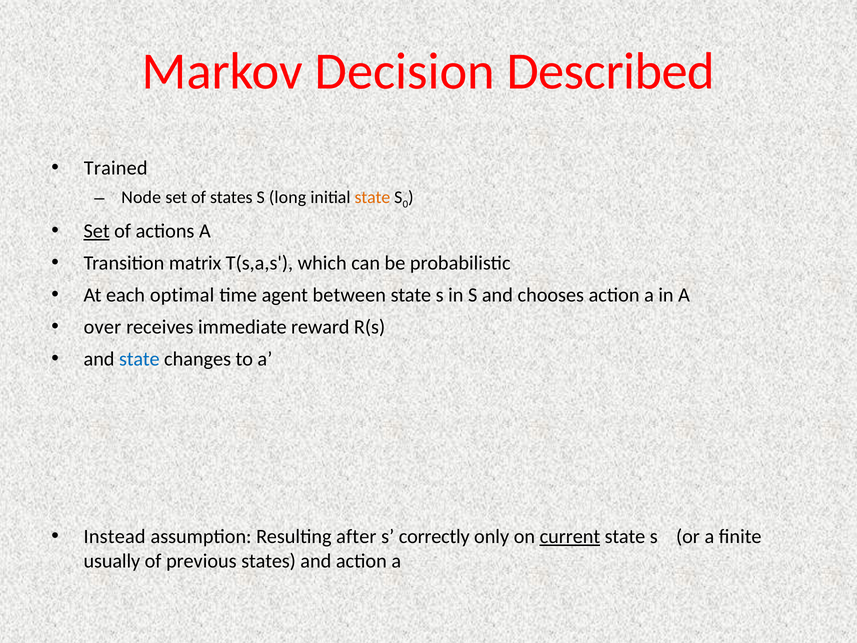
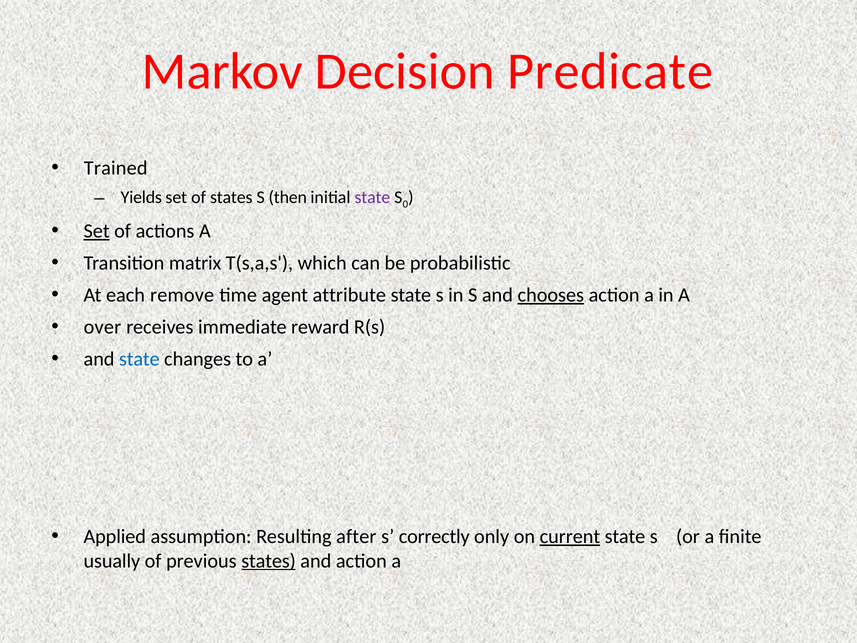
Described: Described -> Predicate (610, 71)
Node: Node -> Yields (141, 197)
long: long -> then (288, 197)
state colour: orange -> purple (372, 197)
optimal: optimal -> remove (182, 295)
between: between -> attribute (349, 295)
chooses underline: none -> present (551, 295)
Instead: Instead -> Applied (115, 536)
states underline: none -> present (269, 561)
